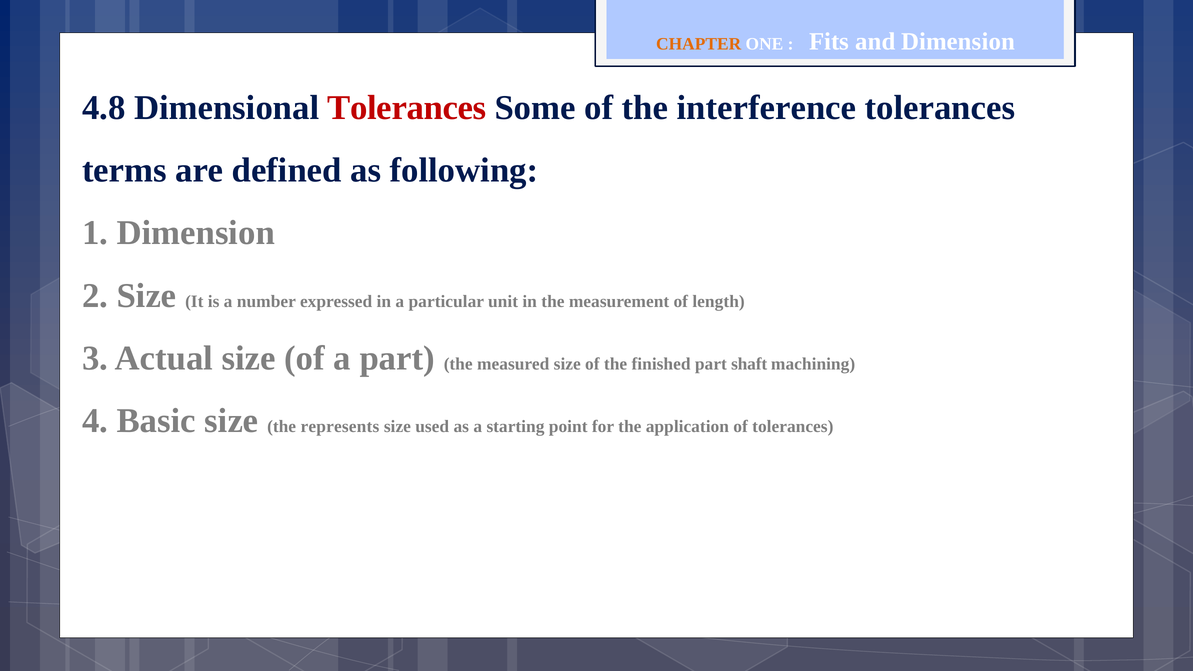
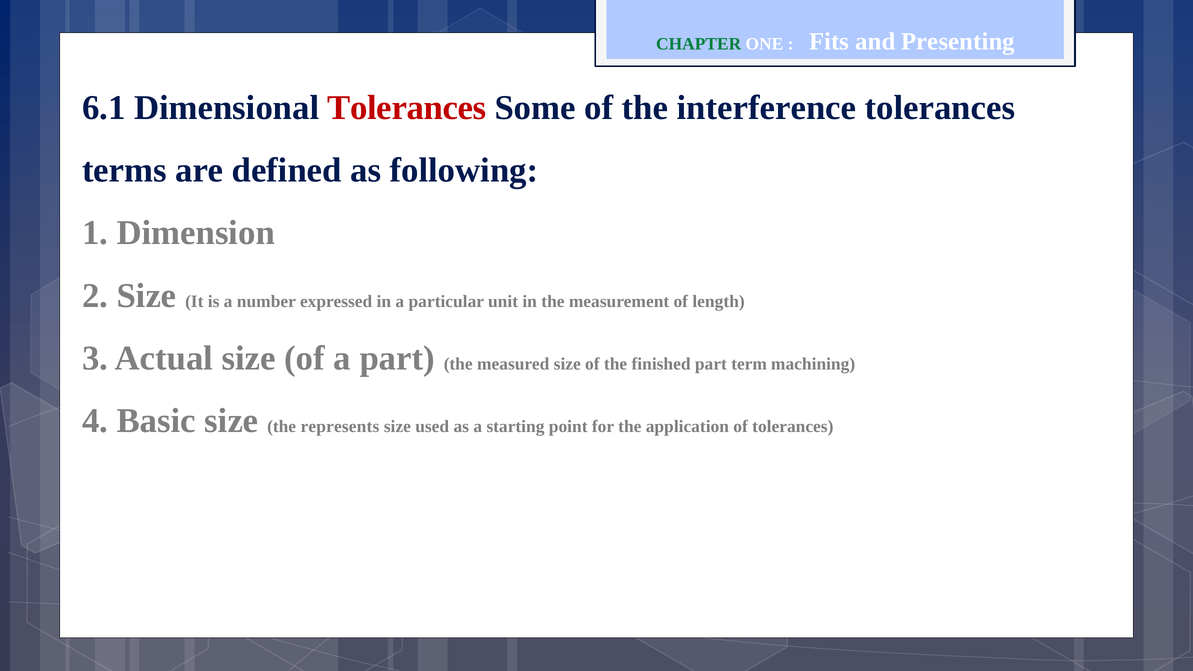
CHAPTER colour: orange -> green (699, 44)
and Dimension: Dimension -> Presenting (958, 41)
4.8: 4.8 -> 6.1 (104, 108)
shaft: shaft -> term (749, 364)
